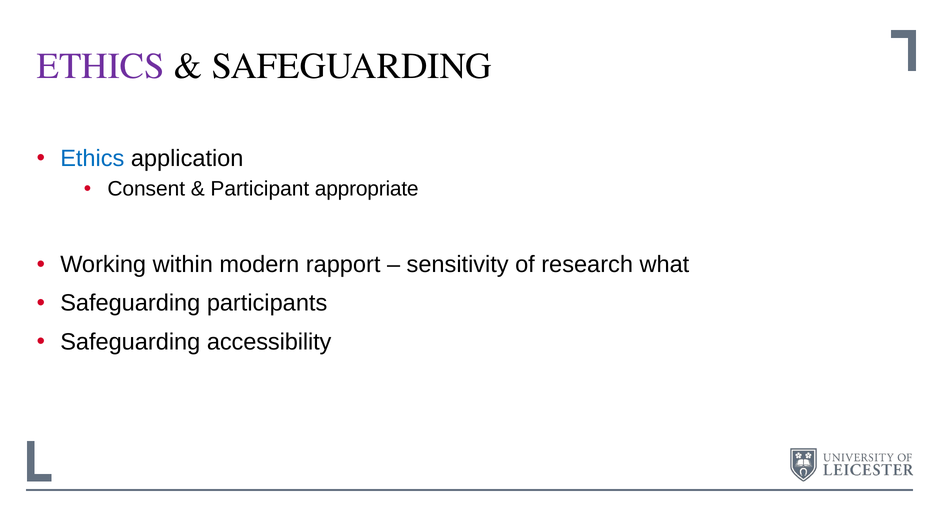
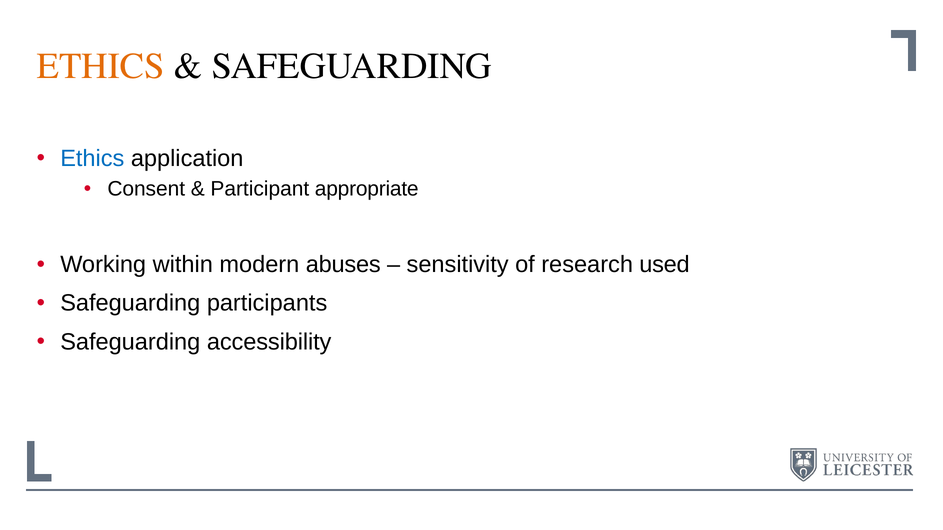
ETHICS colour: purple -> orange (101, 66)
rapport: rapport -> abuses (343, 265)
what: what -> used (665, 265)
